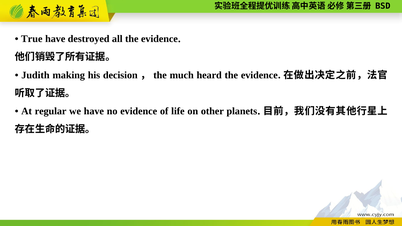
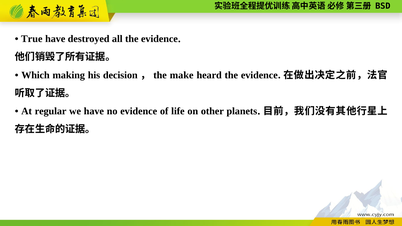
Judith: Judith -> Which (35, 75)
much: much -> make (182, 75)
